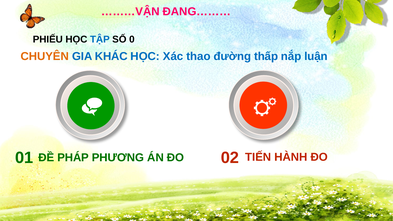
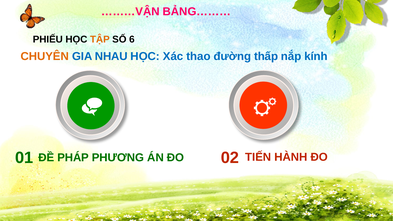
ĐANG………: ĐANG……… -> BẢNG……… (197, 12)
TẬP colour: blue -> orange (100, 39)
0: 0 -> 6 (132, 39)
KHÁC: KHÁC -> NHAU (111, 56)
luận: luận -> kính (316, 56)
